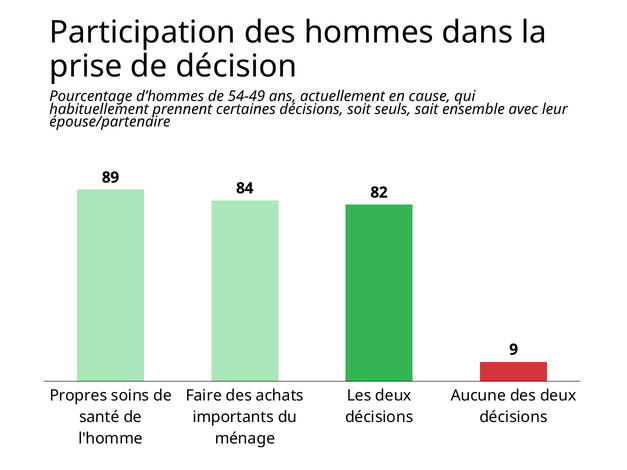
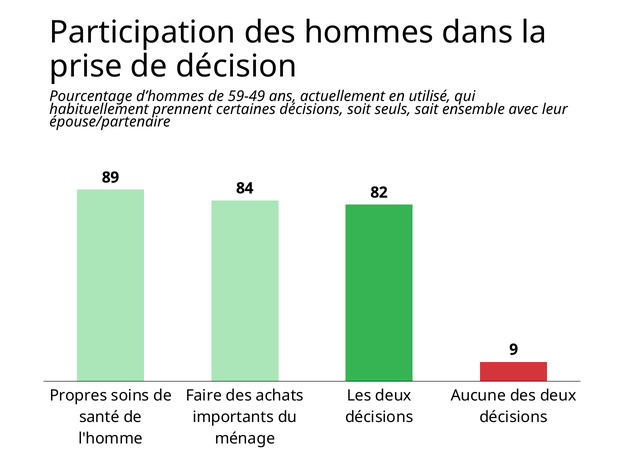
54-49: 54-49 -> 59-49 (246, 97)
cause: cause -> utilisé (430, 97)
